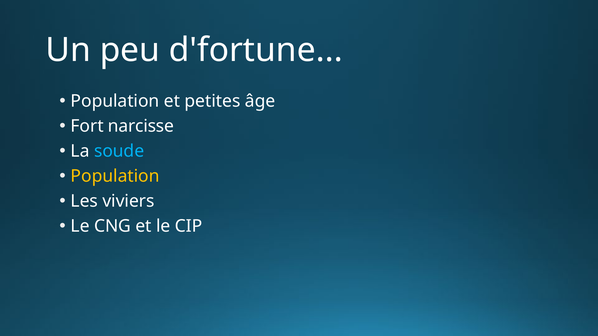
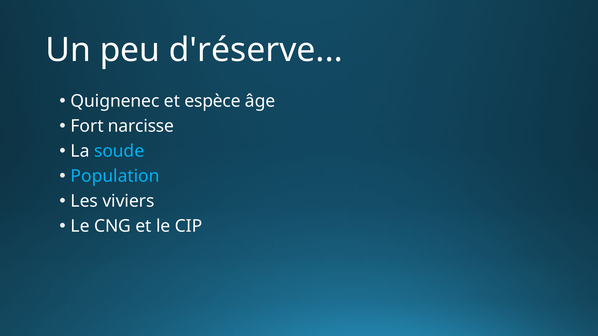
d'fortune: d'fortune -> d'réserve (256, 50)
Population: Population -> Quignenec (115, 101)
petites: petites -> espèce (213, 101)
Population colour: yellow -> light blue (115, 176)
